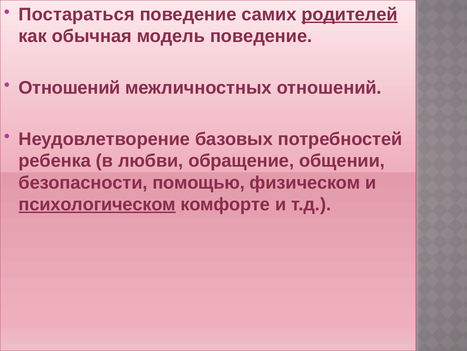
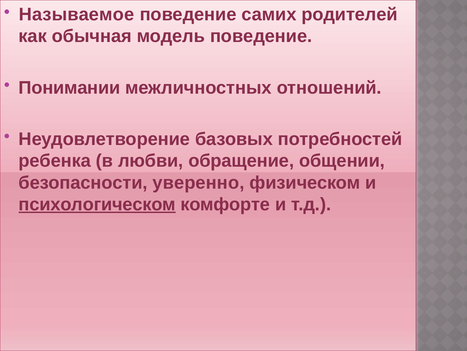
Постараться: Постараться -> Называемое (77, 14)
родителей underline: present -> none (350, 14)
Отношений: Отношений -> Понимании (69, 87)
помощью: помощью -> уверенно (198, 182)
